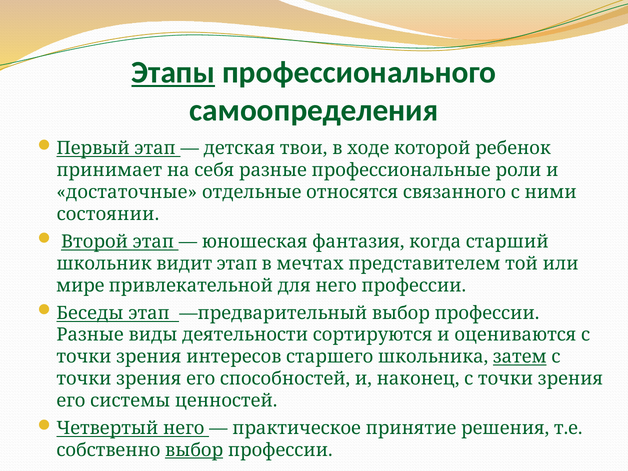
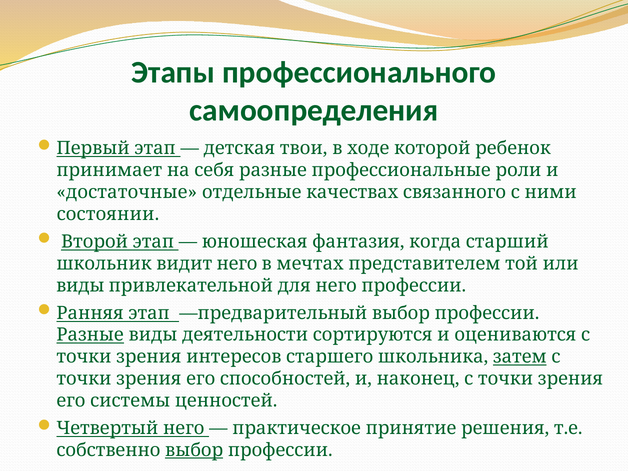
Этапы underline: present -> none (173, 73)
относятся: относятся -> качествах (352, 192)
видит этап: этап -> него (237, 264)
мире: мире -> виды (80, 286)
Беседы: Беседы -> Ранняя (90, 313)
Разные underline: none -> present (90, 335)
